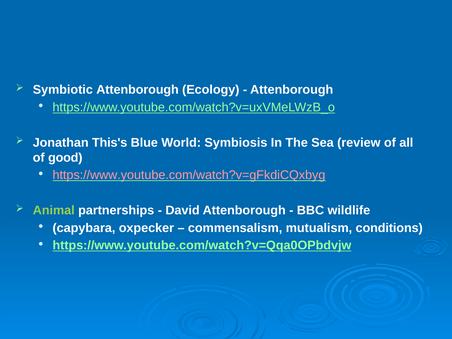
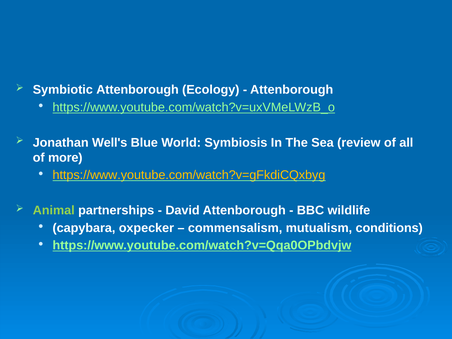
This's: This's -> Well's (110, 143)
good: good -> more (65, 158)
https://www.youtube.com/watch?v=gFkdiCQxbyg colour: pink -> yellow (189, 175)
